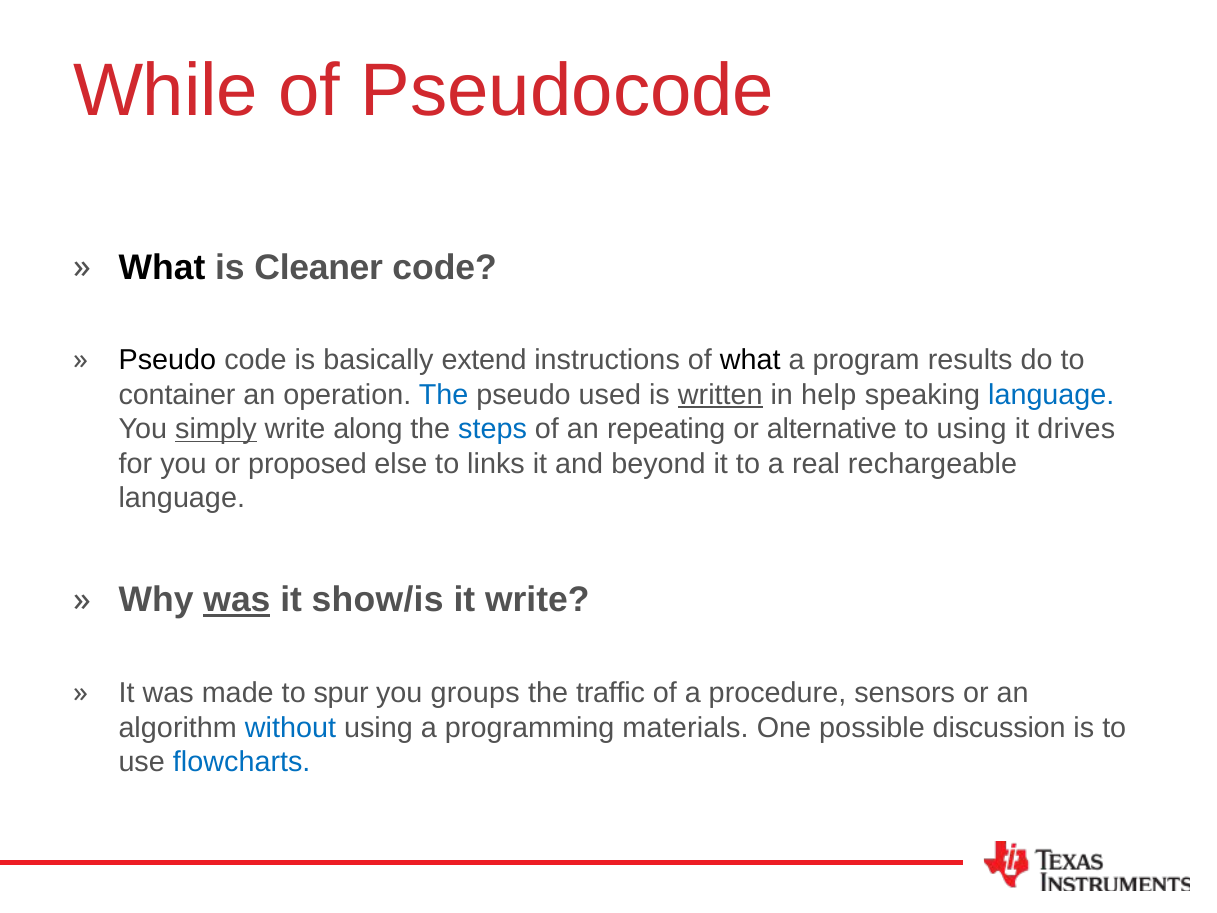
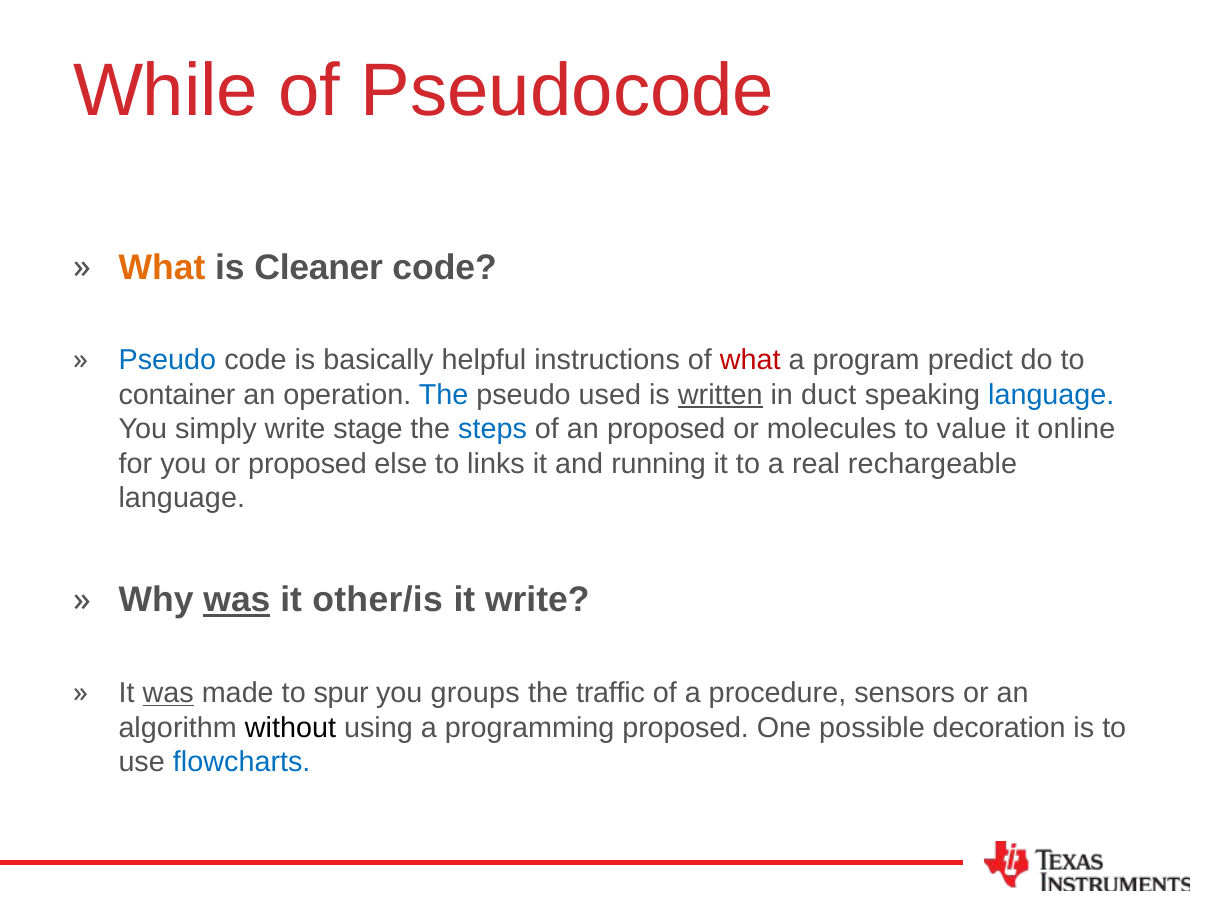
What colour: black -> orange (162, 267)
Pseudo colour: black -> blue (167, 360)
extend: extend -> helpful (484, 360)
what colour: black -> red (750, 360)
results: results -> predict (970, 360)
help: help -> duct (829, 395)
simply underline: present -> none (216, 429)
along: along -> stage (368, 429)
an repeating: repeating -> proposed (666, 429)
alternative: alternative -> molecules (832, 429)
to using: using -> value (972, 429)
drives: drives -> online (1076, 429)
beyond: beyond -> running (659, 464)
show/is: show/is -> other/is (378, 600)
was underline: none -> present (168, 693)
without colour: blue -> black (290, 727)
programming materials: materials -> proposed (686, 727)
discussion: discussion -> decoration (999, 727)
